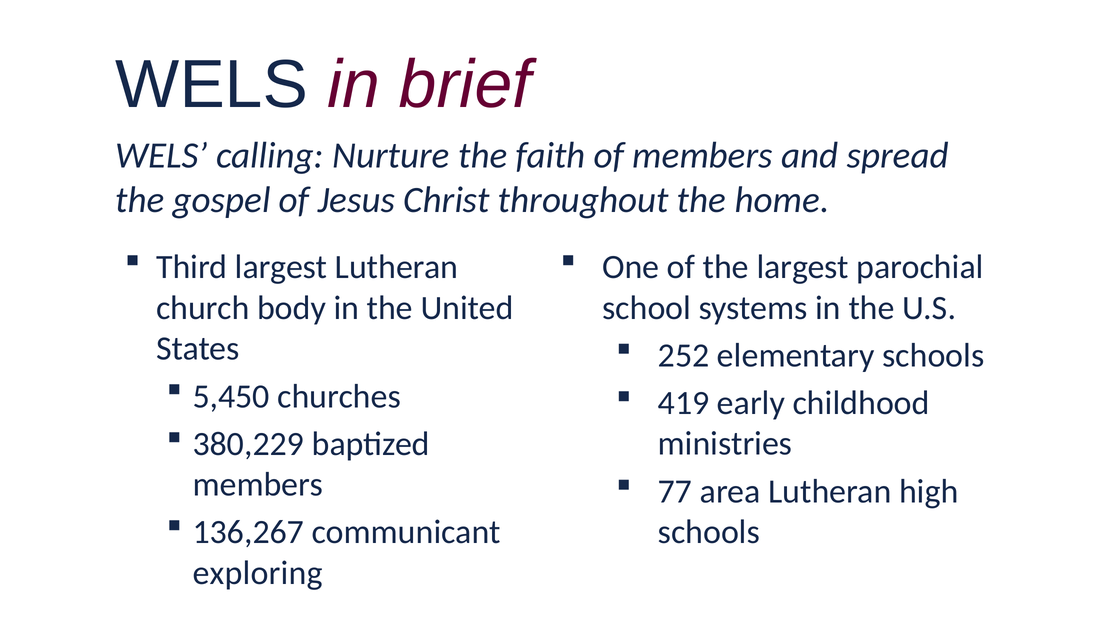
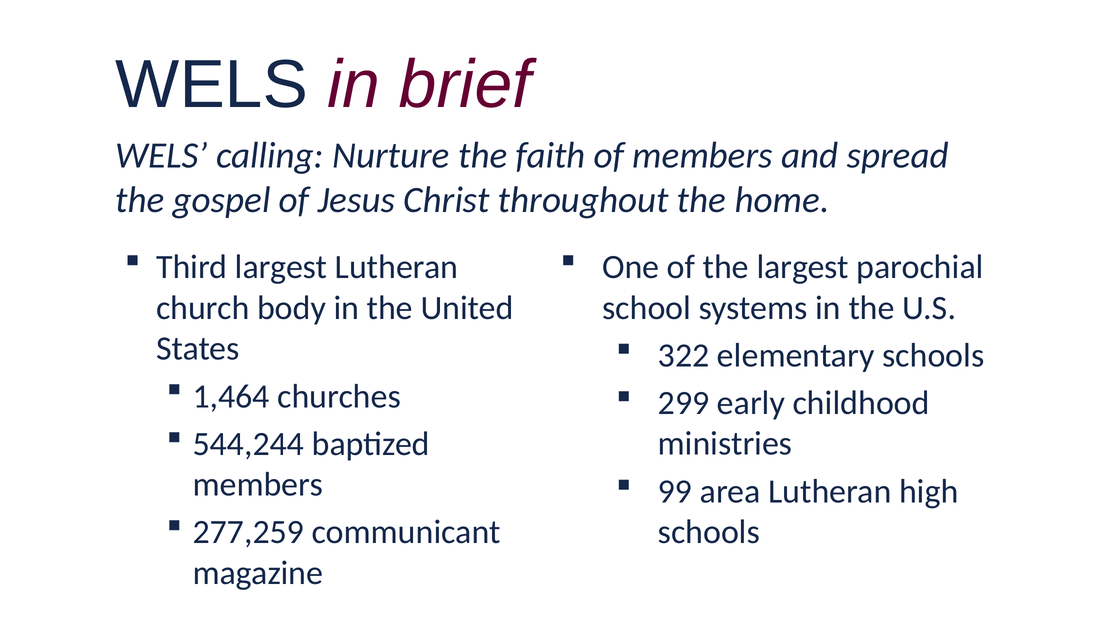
252: 252 -> 322 (684, 355)
5,450: 5,450 -> 1,464 (231, 396)
419: 419 -> 299 (684, 403)
380,229: 380,229 -> 544,244 (248, 444)
77: 77 -> 99 (675, 491)
136,267: 136,267 -> 277,259 (248, 532)
exploring: exploring -> magazine (258, 573)
